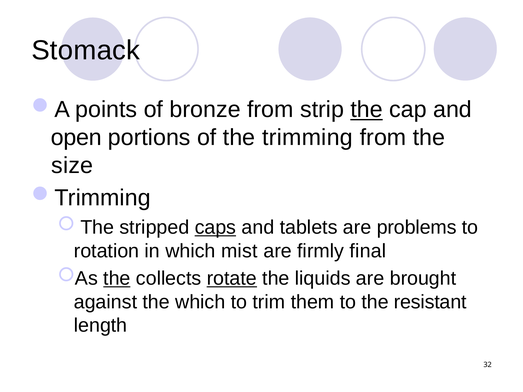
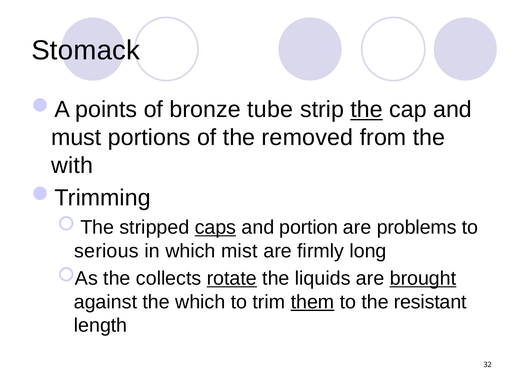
bronze from: from -> tube (270, 110)
open: open -> must (76, 138)
trimming: trimming -> removed (307, 138)
size: size -> with (72, 166)
tablets: tablets -> portion (309, 227)
rotation: rotation -> serious (106, 251)
final: final -> long (368, 251)
the underline: present -> none (117, 279)
brought underline: none -> present (423, 279)
them underline: none -> present (312, 302)
